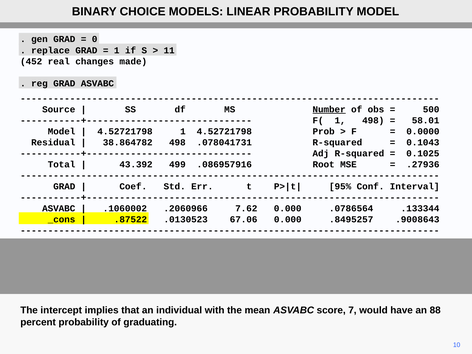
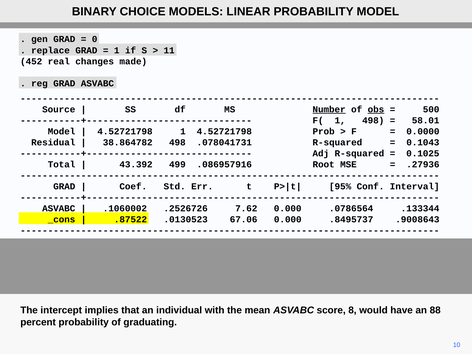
obs underline: none -> present (376, 109)
.2060966: .2060966 -> .2526726 (186, 209)
.8495257: .8495257 -> .8495737 (351, 220)
7: 7 -> 8 (352, 310)
